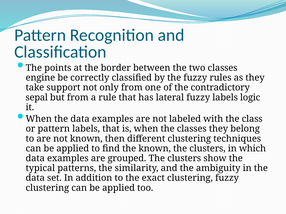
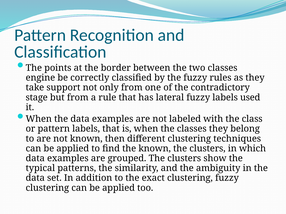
sepal: sepal -> stage (37, 98)
logic: logic -> used (250, 98)
